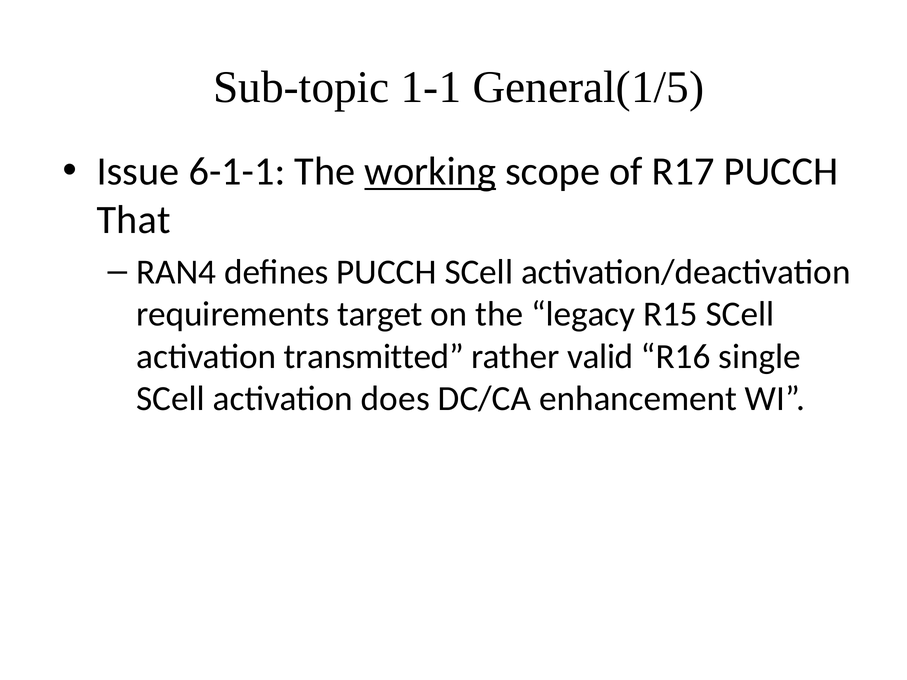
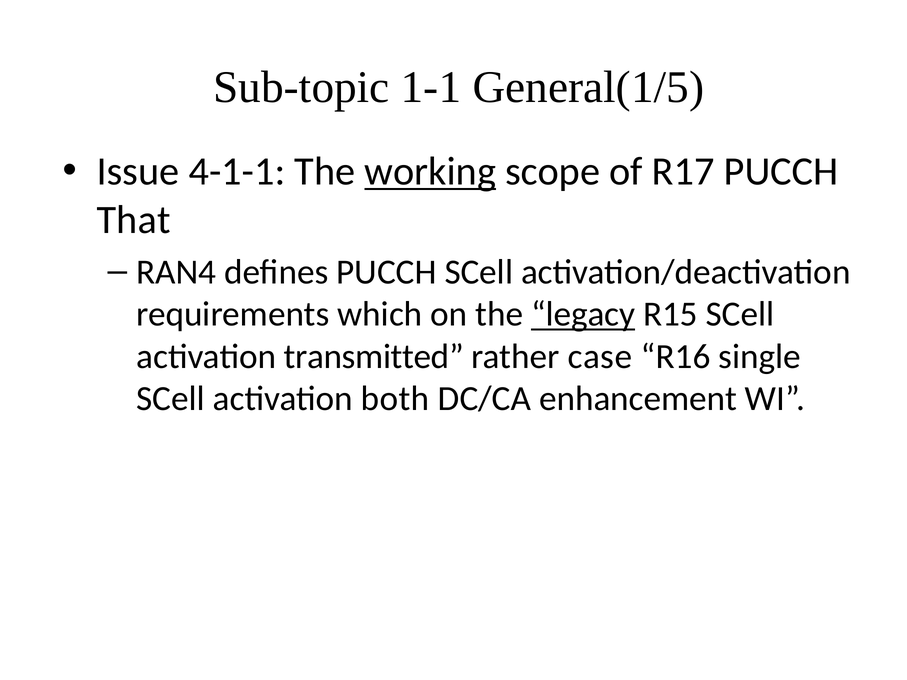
6-1-1: 6-1-1 -> 4-1-1 (237, 172)
target: target -> which (380, 314)
legacy underline: none -> present (583, 314)
valid: valid -> case (600, 357)
does: does -> both (395, 399)
